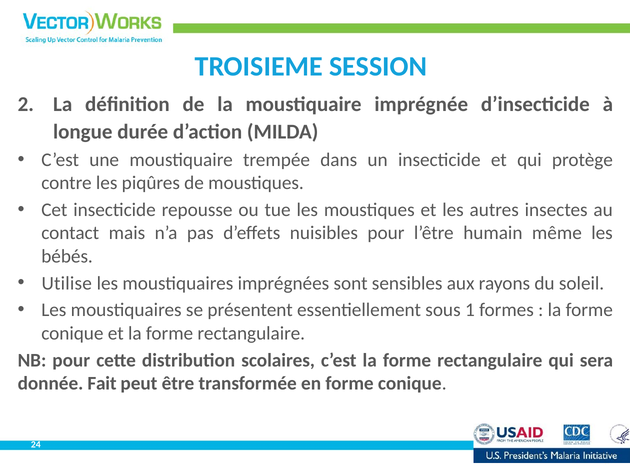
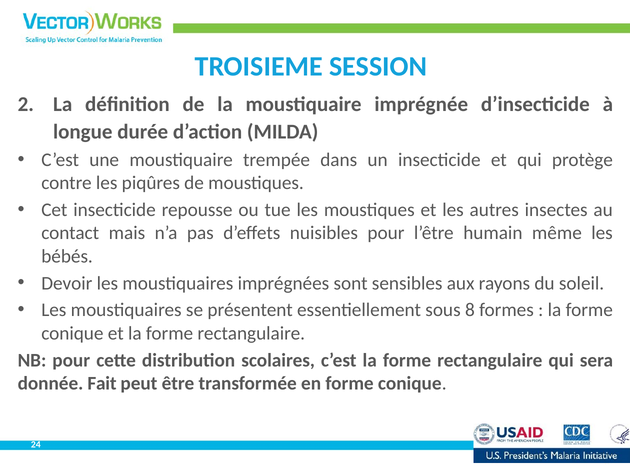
Utilise: Utilise -> Devoir (67, 283)
1: 1 -> 8 (470, 310)
